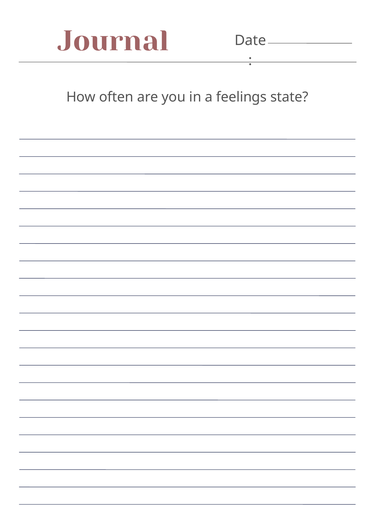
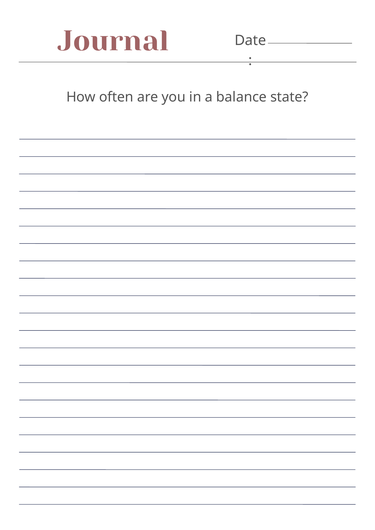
feelings: feelings -> balance (241, 97)
